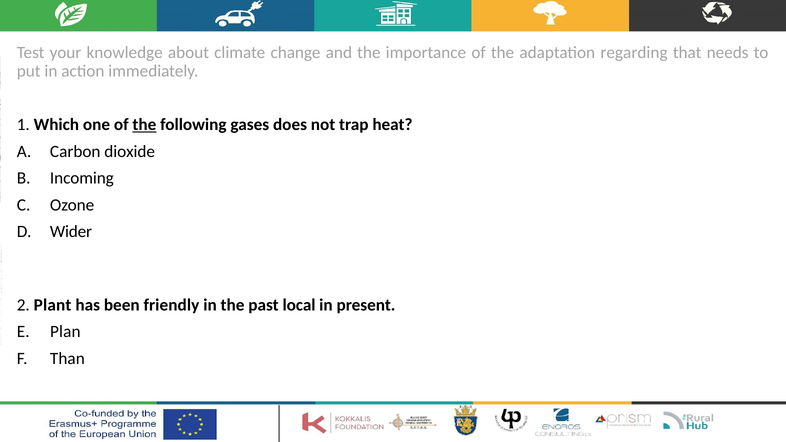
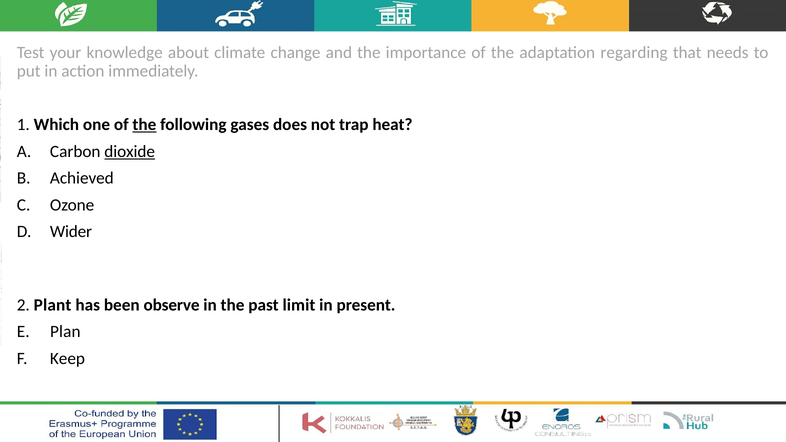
dioxide underline: none -> present (130, 152)
Incoming: Incoming -> Achieved (82, 178)
friendly: friendly -> observe (172, 305)
local: local -> limit (299, 305)
Than: Than -> Keep (67, 359)
